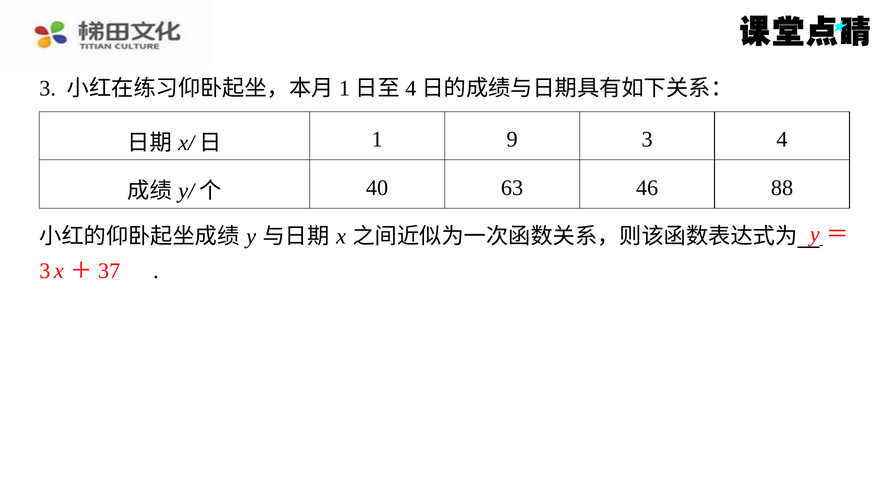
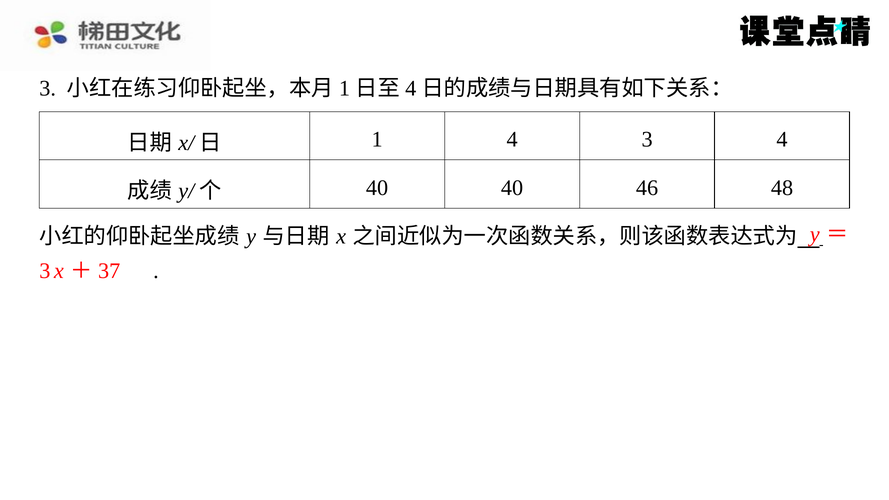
1 9: 9 -> 4 (512, 140)
40 63: 63 -> 40 (512, 188)
88: 88 -> 48 (782, 188)
